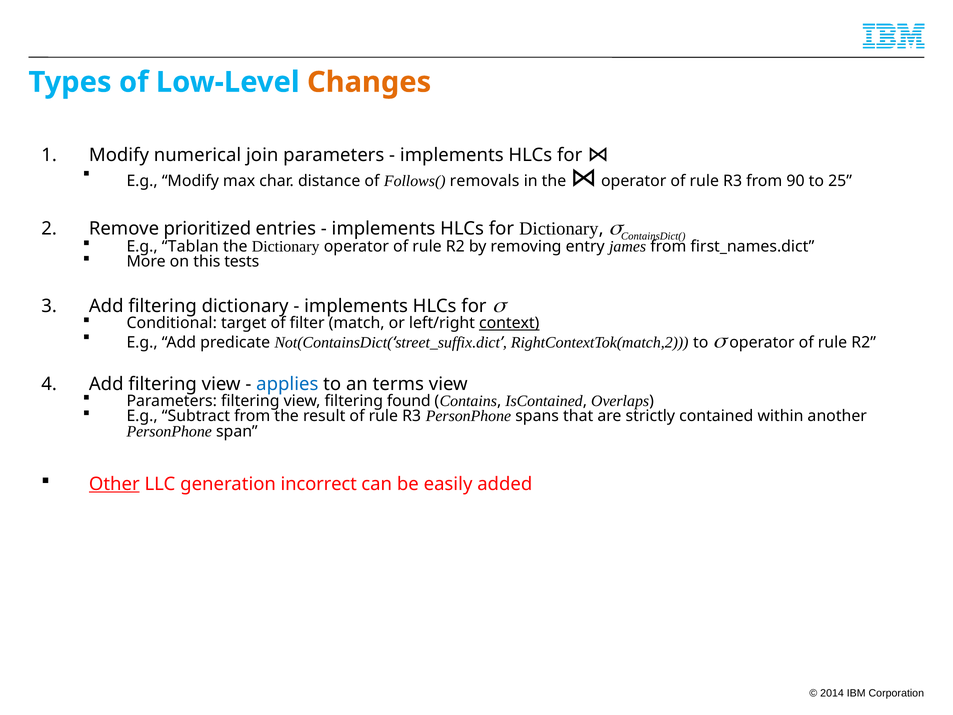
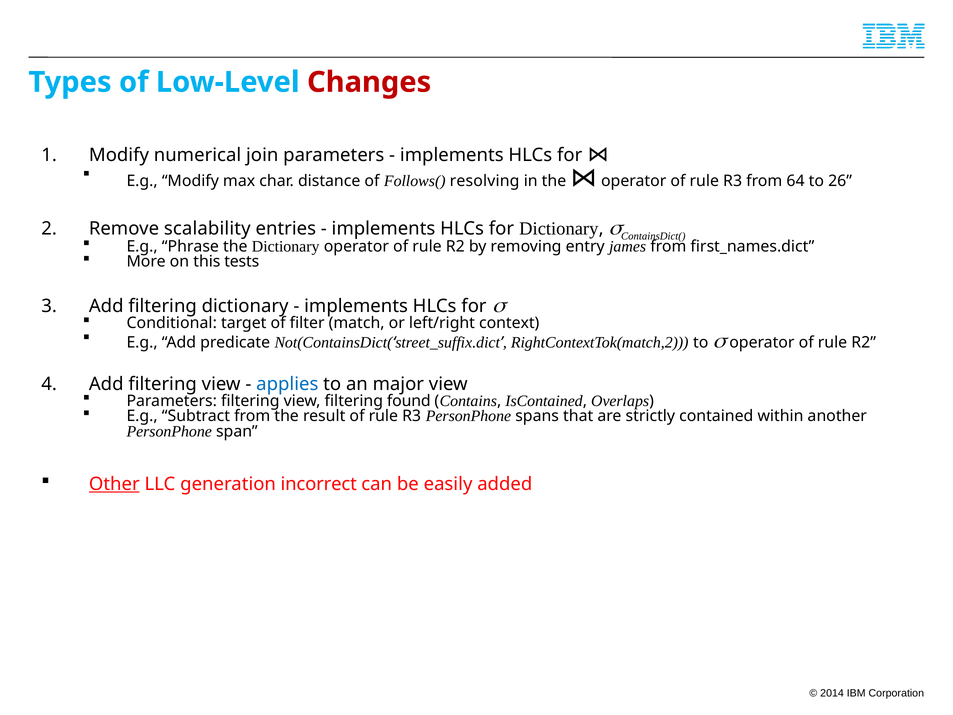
Changes colour: orange -> red (369, 82)
removals: removals -> resolving (485, 181)
90: 90 -> 64 (796, 181)
25: 25 -> 26 (840, 181)
prioritized: prioritized -> scalability (207, 229)
Tablan: Tablan -> Phrase (190, 246)
context underline: present -> none (509, 323)
terms: terms -> major (398, 384)
